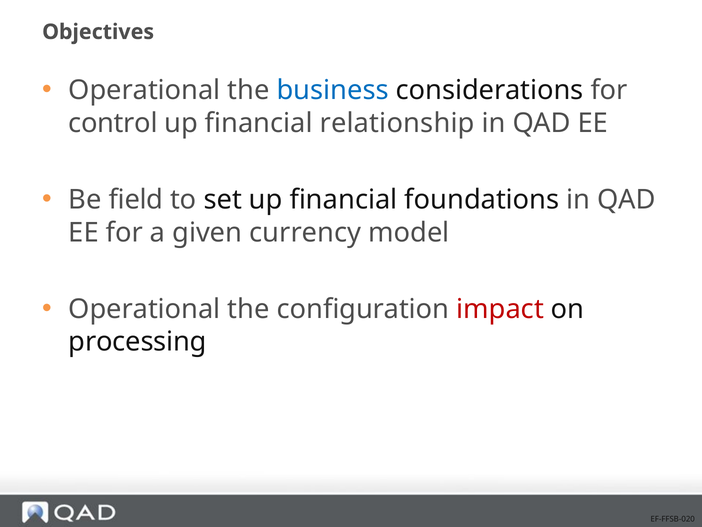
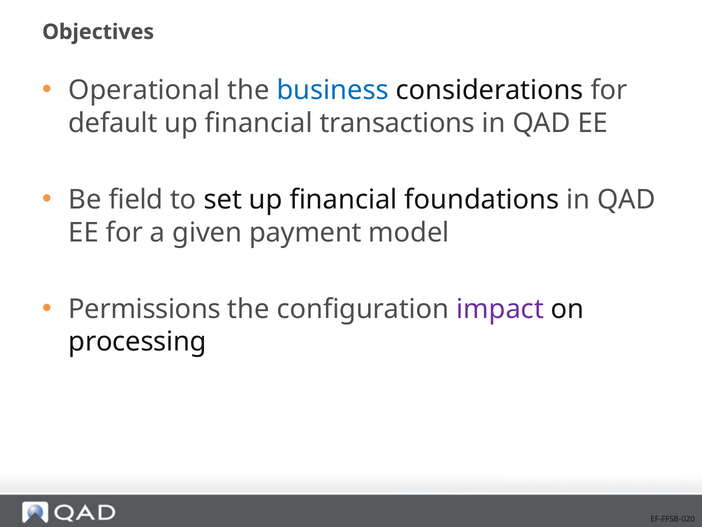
control: control -> default (113, 123)
relationship: relationship -> transactions (397, 123)
currency: currency -> payment (305, 232)
Operational: Operational -> Permissions (145, 309)
impact colour: red -> purple (500, 309)
